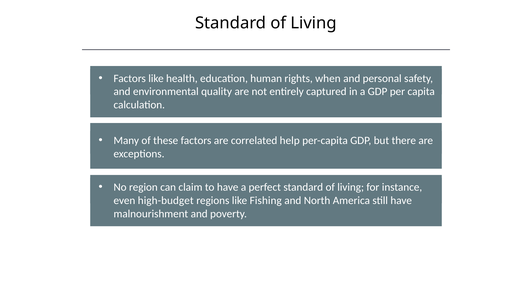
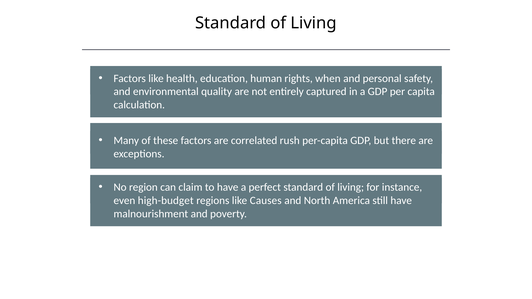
help: help -> rush (290, 141)
Fishing: Fishing -> Causes (266, 201)
